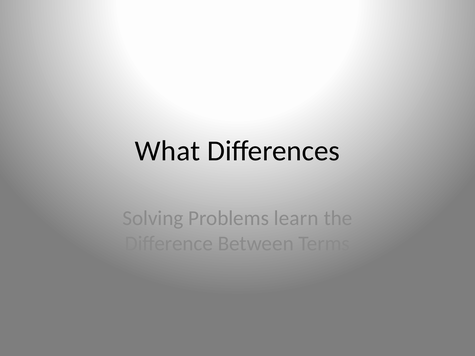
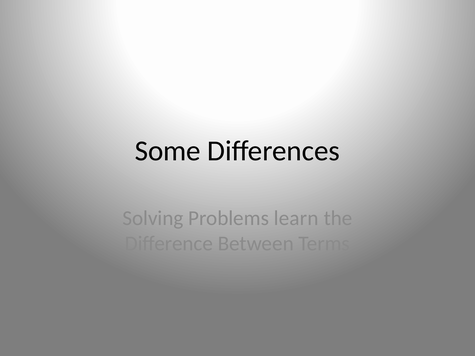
What: What -> Some (168, 151)
